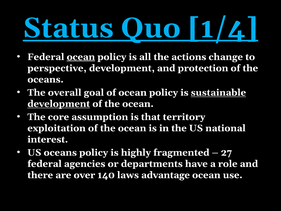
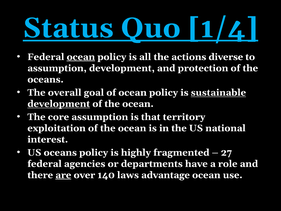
change: change -> diverse (226, 57)
perspective: perspective -> assumption (57, 68)
are underline: none -> present (63, 175)
